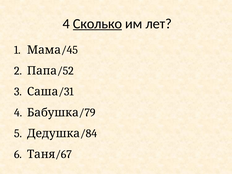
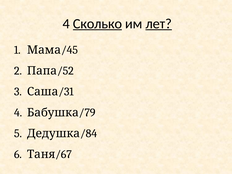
лет underline: none -> present (159, 24)
